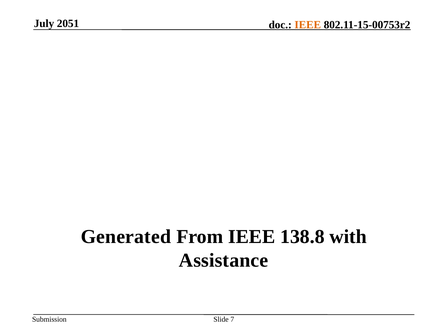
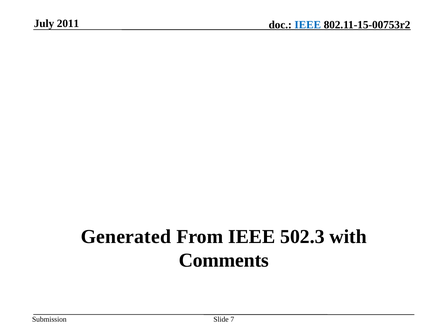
2051: 2051 -> 2011 (68, 24)
IEEE colour: orange -> blue (308, 25)
138.8: 138.8 -> 502.3 (302, 237)
Assistance: Assistance -> Comments (224, 260)
